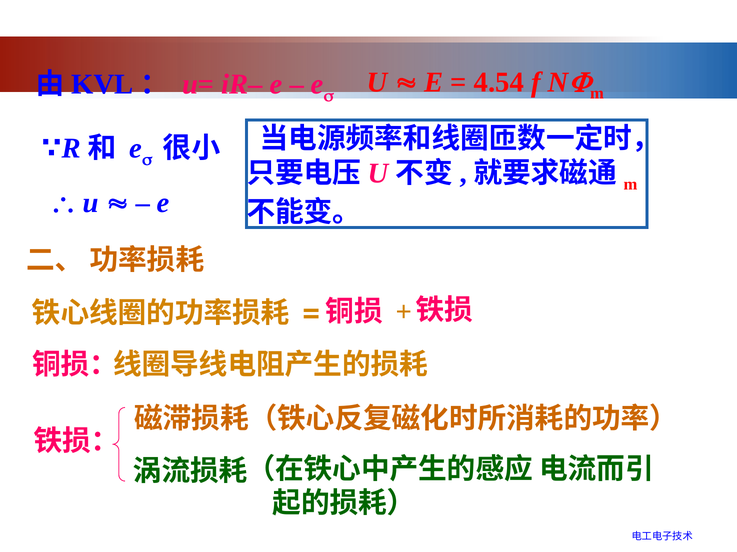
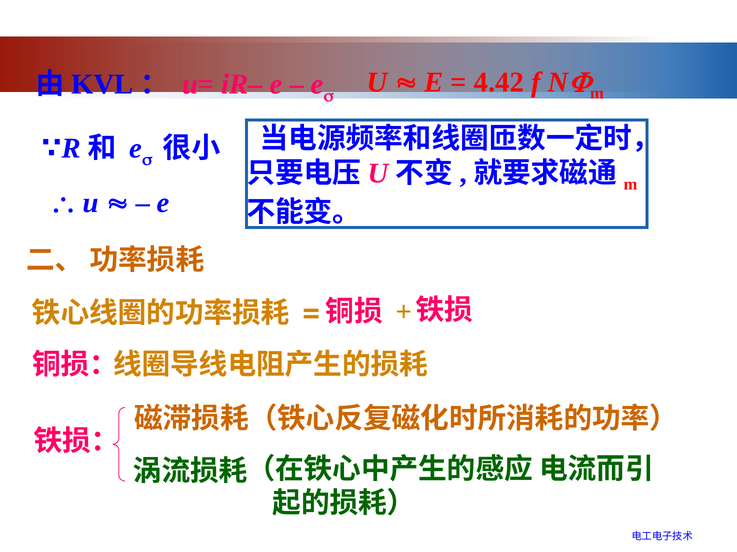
4.54: 4.54 -> 4.42 (499, 82)
